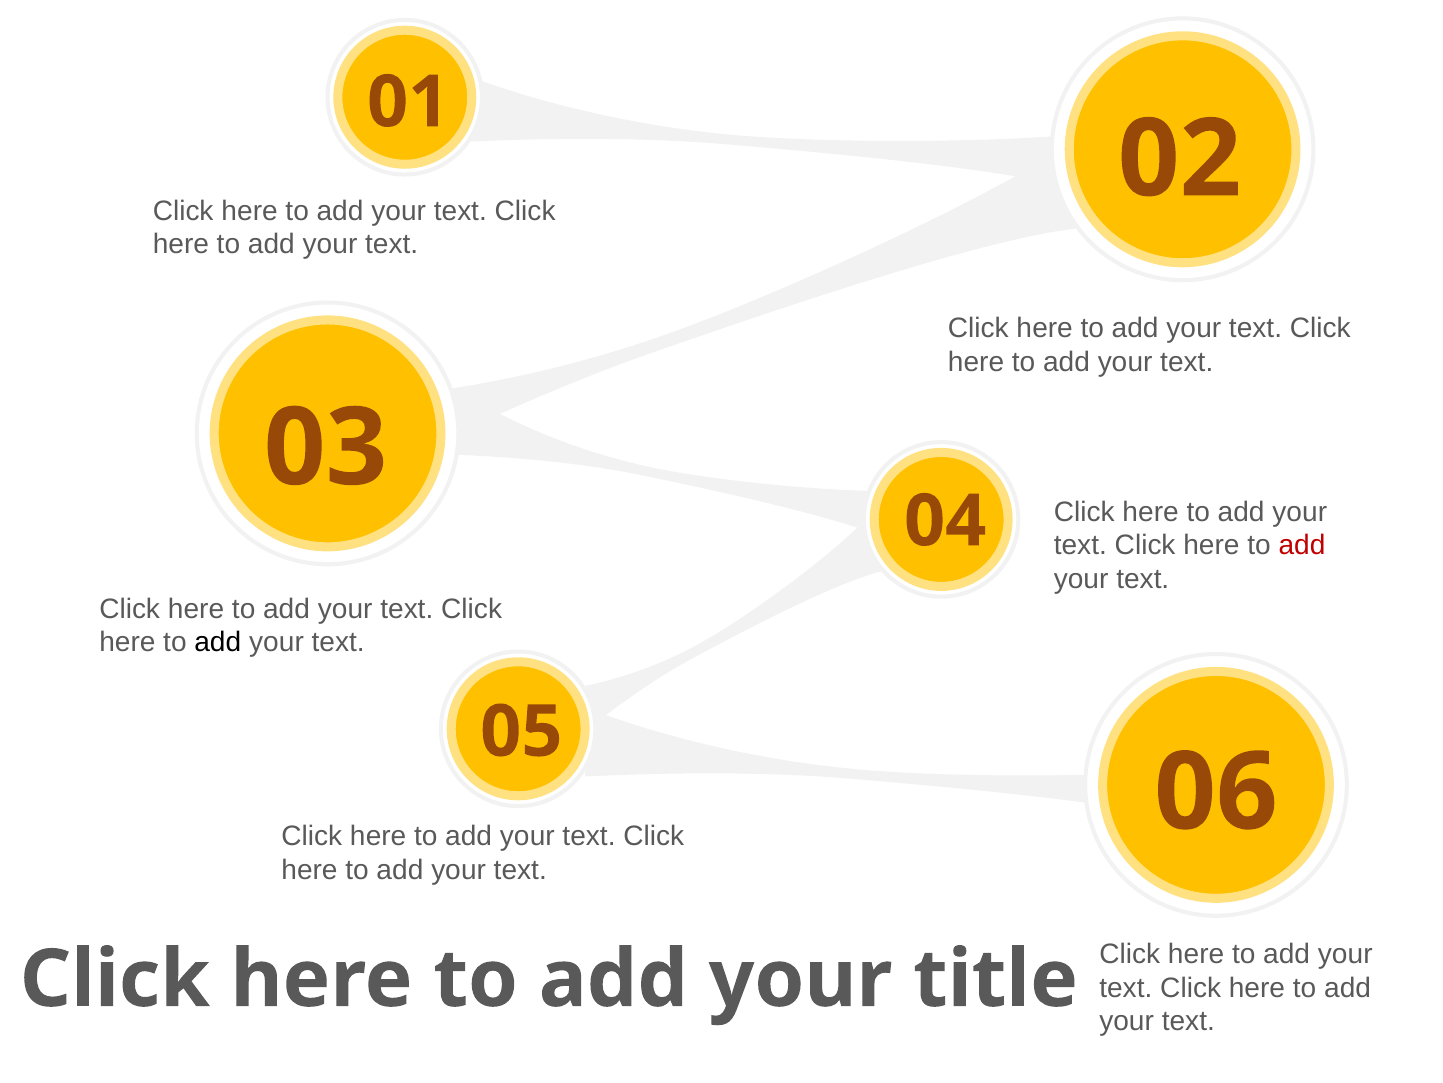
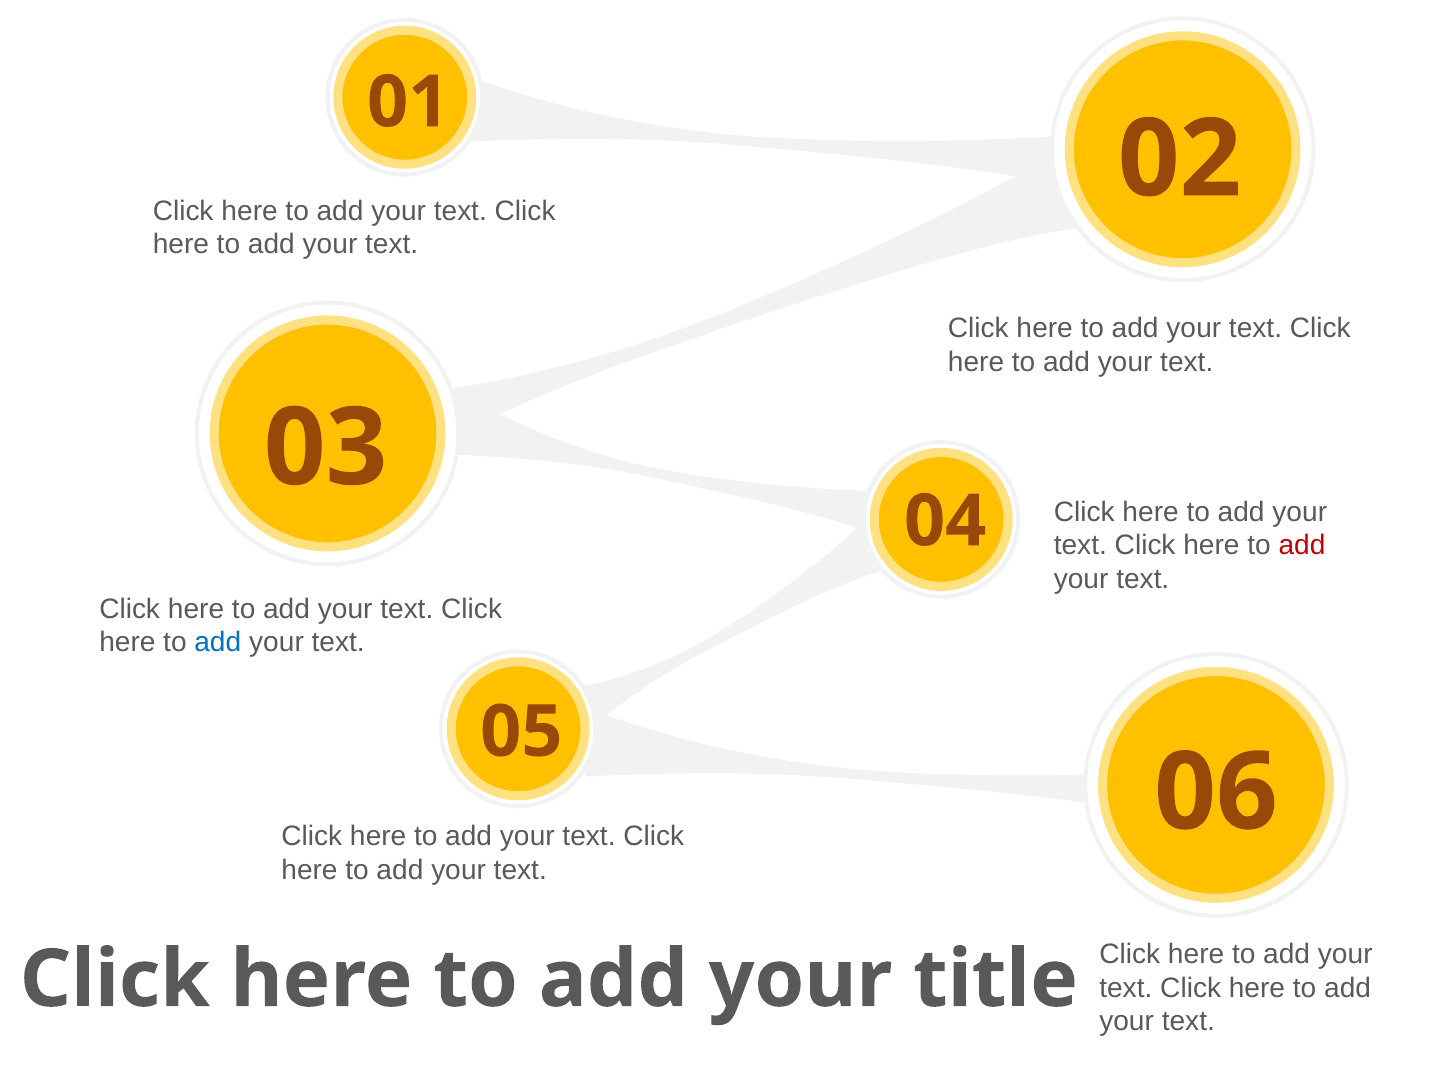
add colour: black -> blue (218, 642)
